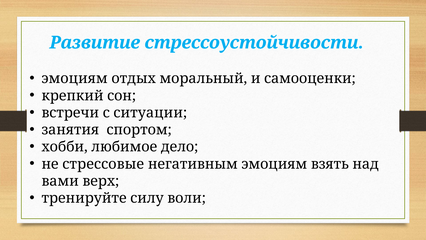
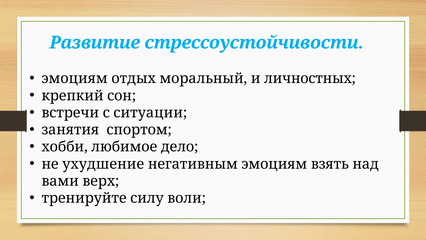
самооценки: самооценки -> личностных (310, 78)
стрессовые: стрессовые -> ухудшение (103, 164)
